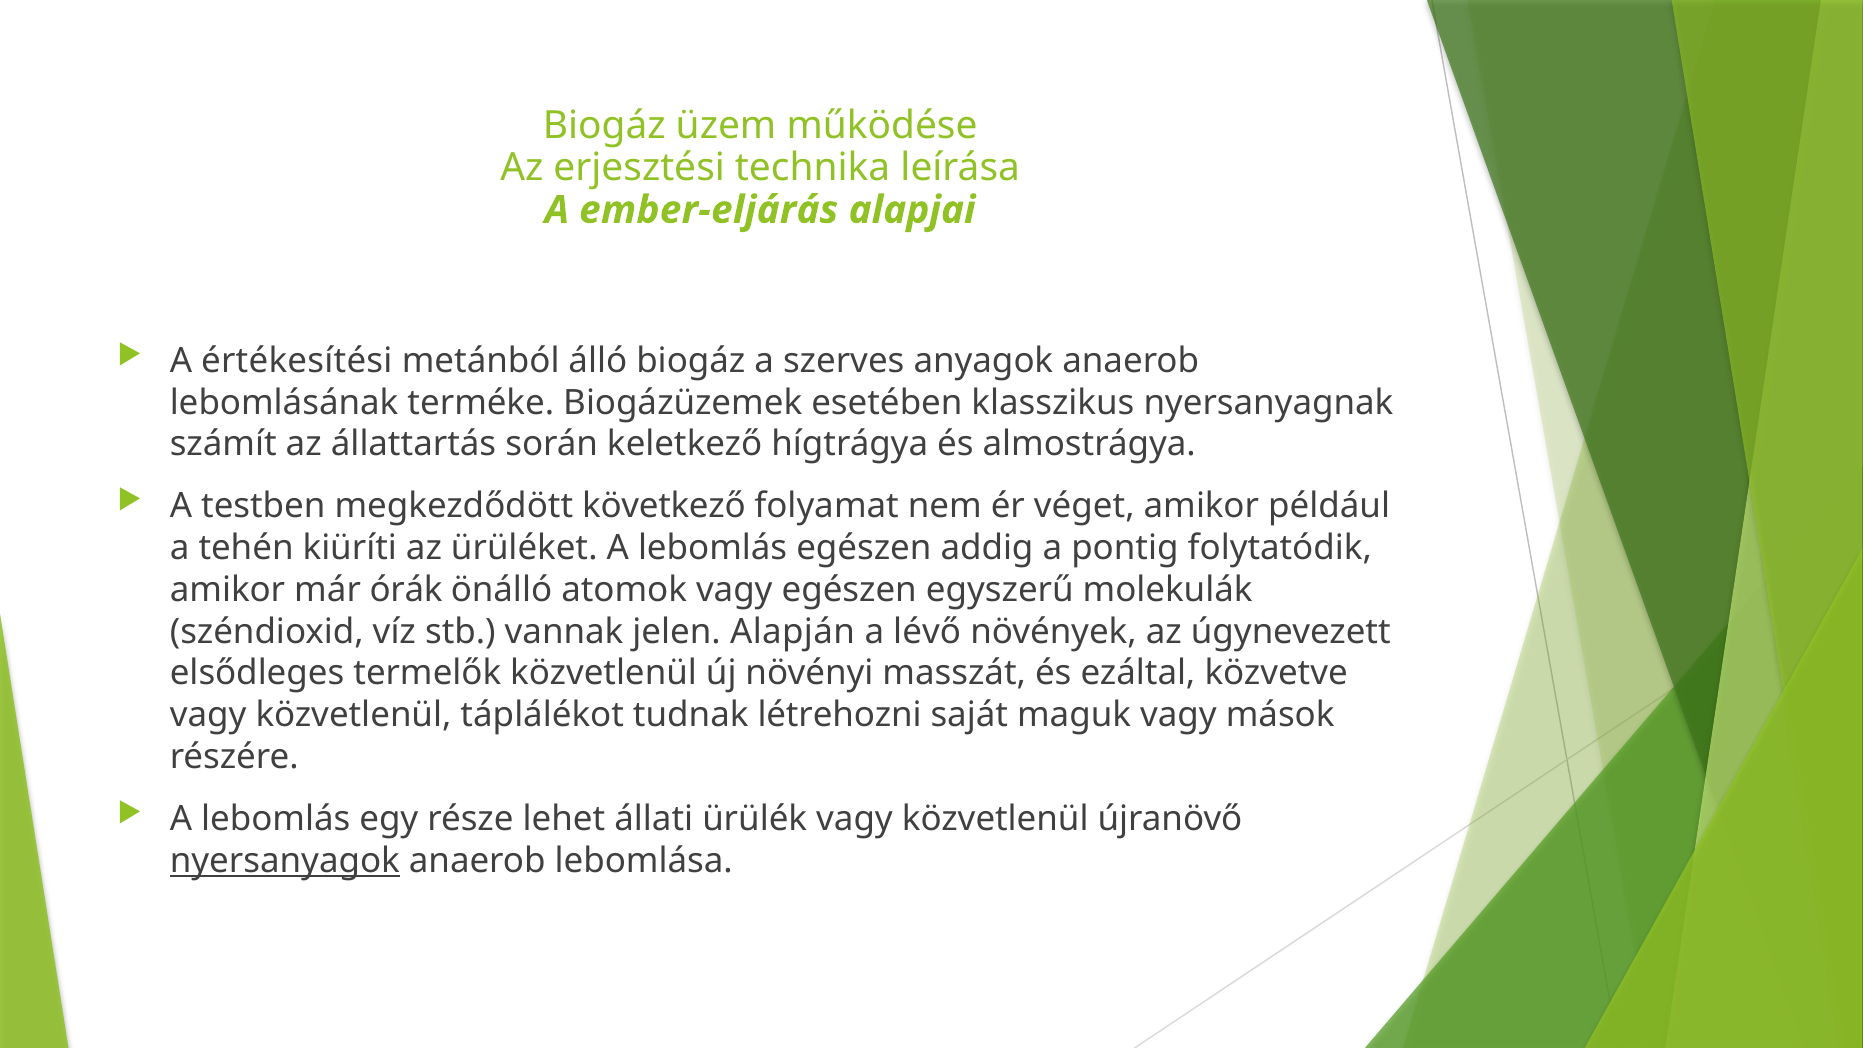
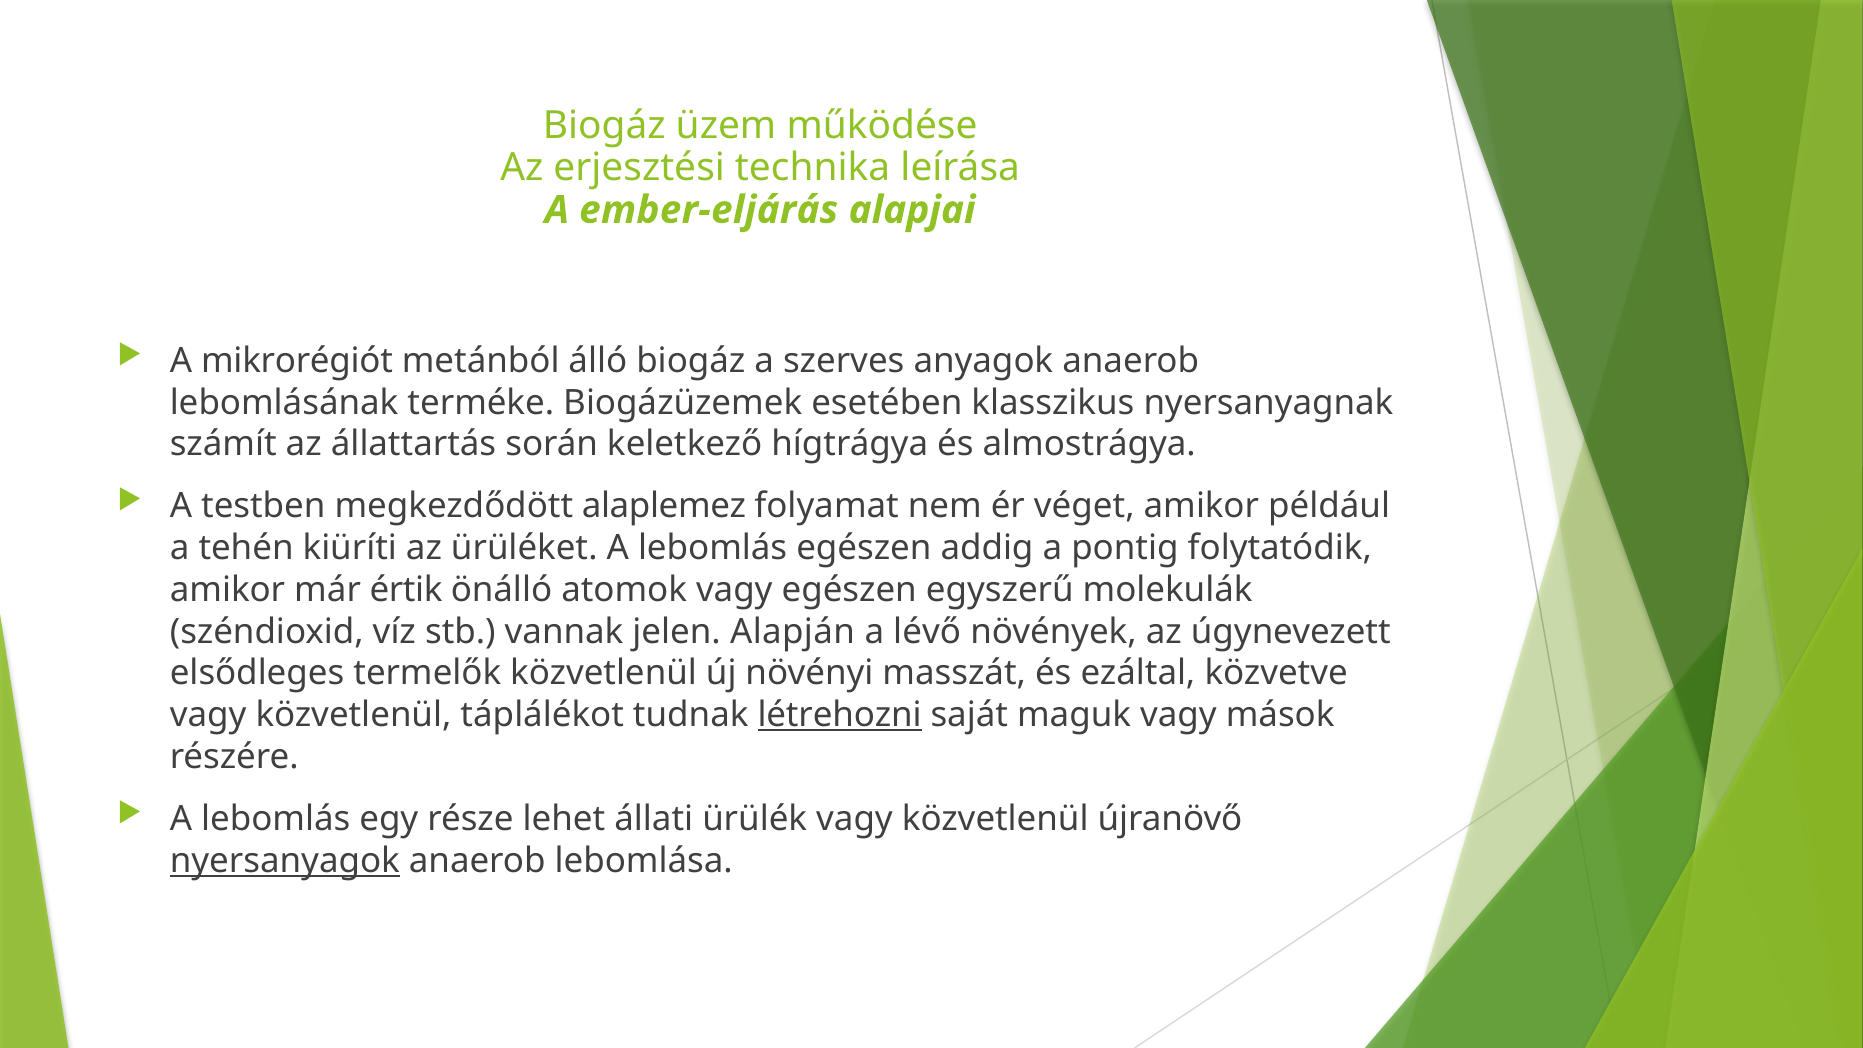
értékesítési: értékesítési -> mikrorégiót (297, 361)
következő: következő -> alaplemez (664, 506)
órák: órák -> értik (406, 590)
létrehozni underline: none -> present (840, 715)
